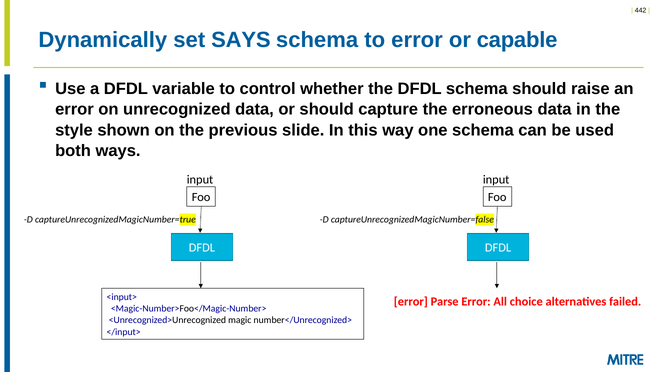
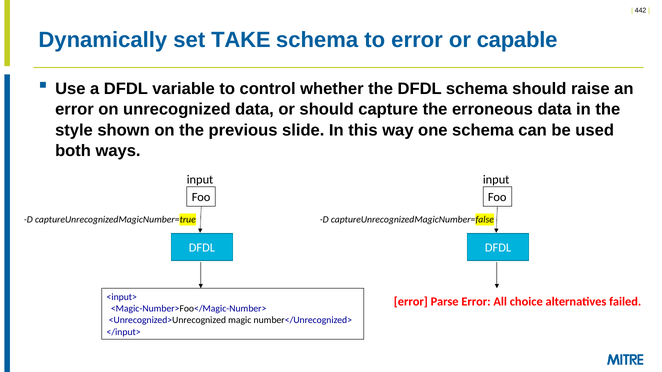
SAYS: SAYS -> TAKE (241, 40)
